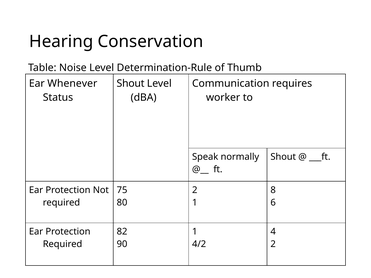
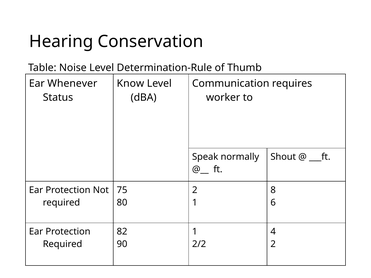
Shout: Shout -> Know (130, 84)
4/2: 4/2 -> 2/2 (199, 244)
